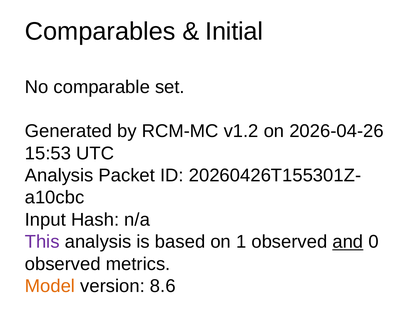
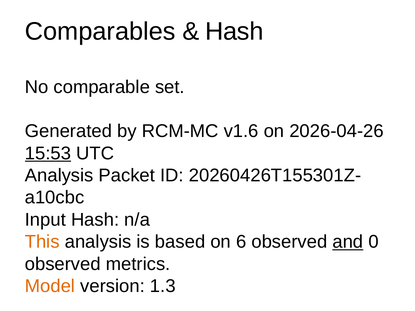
Initial: Initial -> Hash (234, 31)
v1.2: v1.2 -> v1.6 (241, 131)
15:53 underline: none -> present (48, 153)
This colour: purple -> orange (42, 242)
1: 1 -> 6 (241, 242)
8.6: 8.6 -> 1.3 (163, 286)
